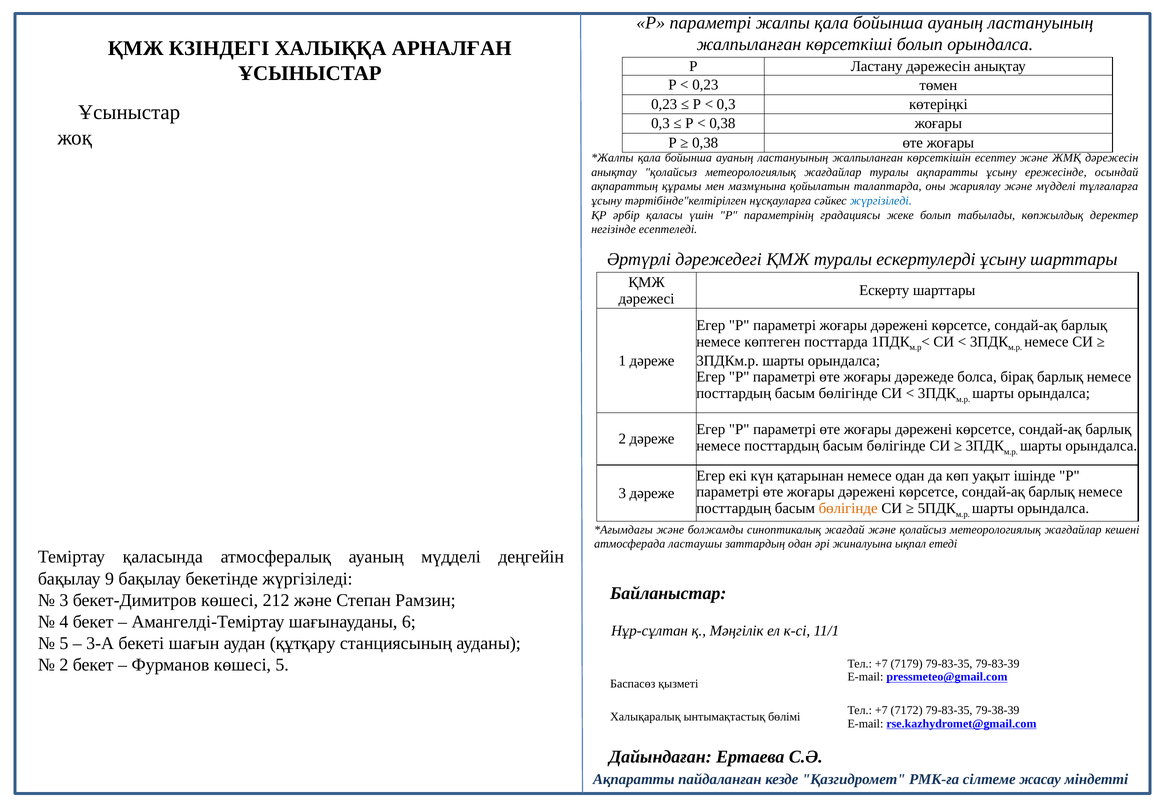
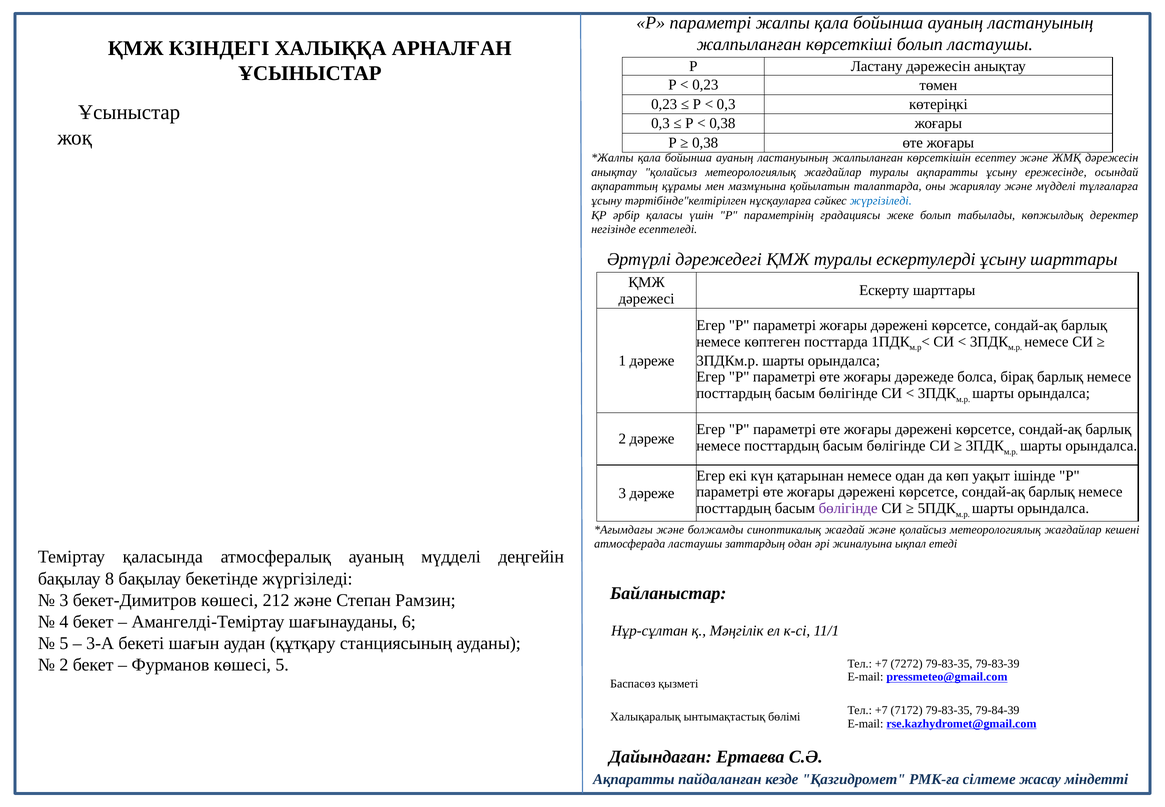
болып орындалса: орындалса -> ластаушы (990, 44)
бөлігінде colour: orange -> purple (848, 508)
9: 9 -> 8 (109, 578)
7179: 7179 -> 7272 (907, 663)
79-38-39: 79-38-39 -> 79-84-39 (998, 710)
